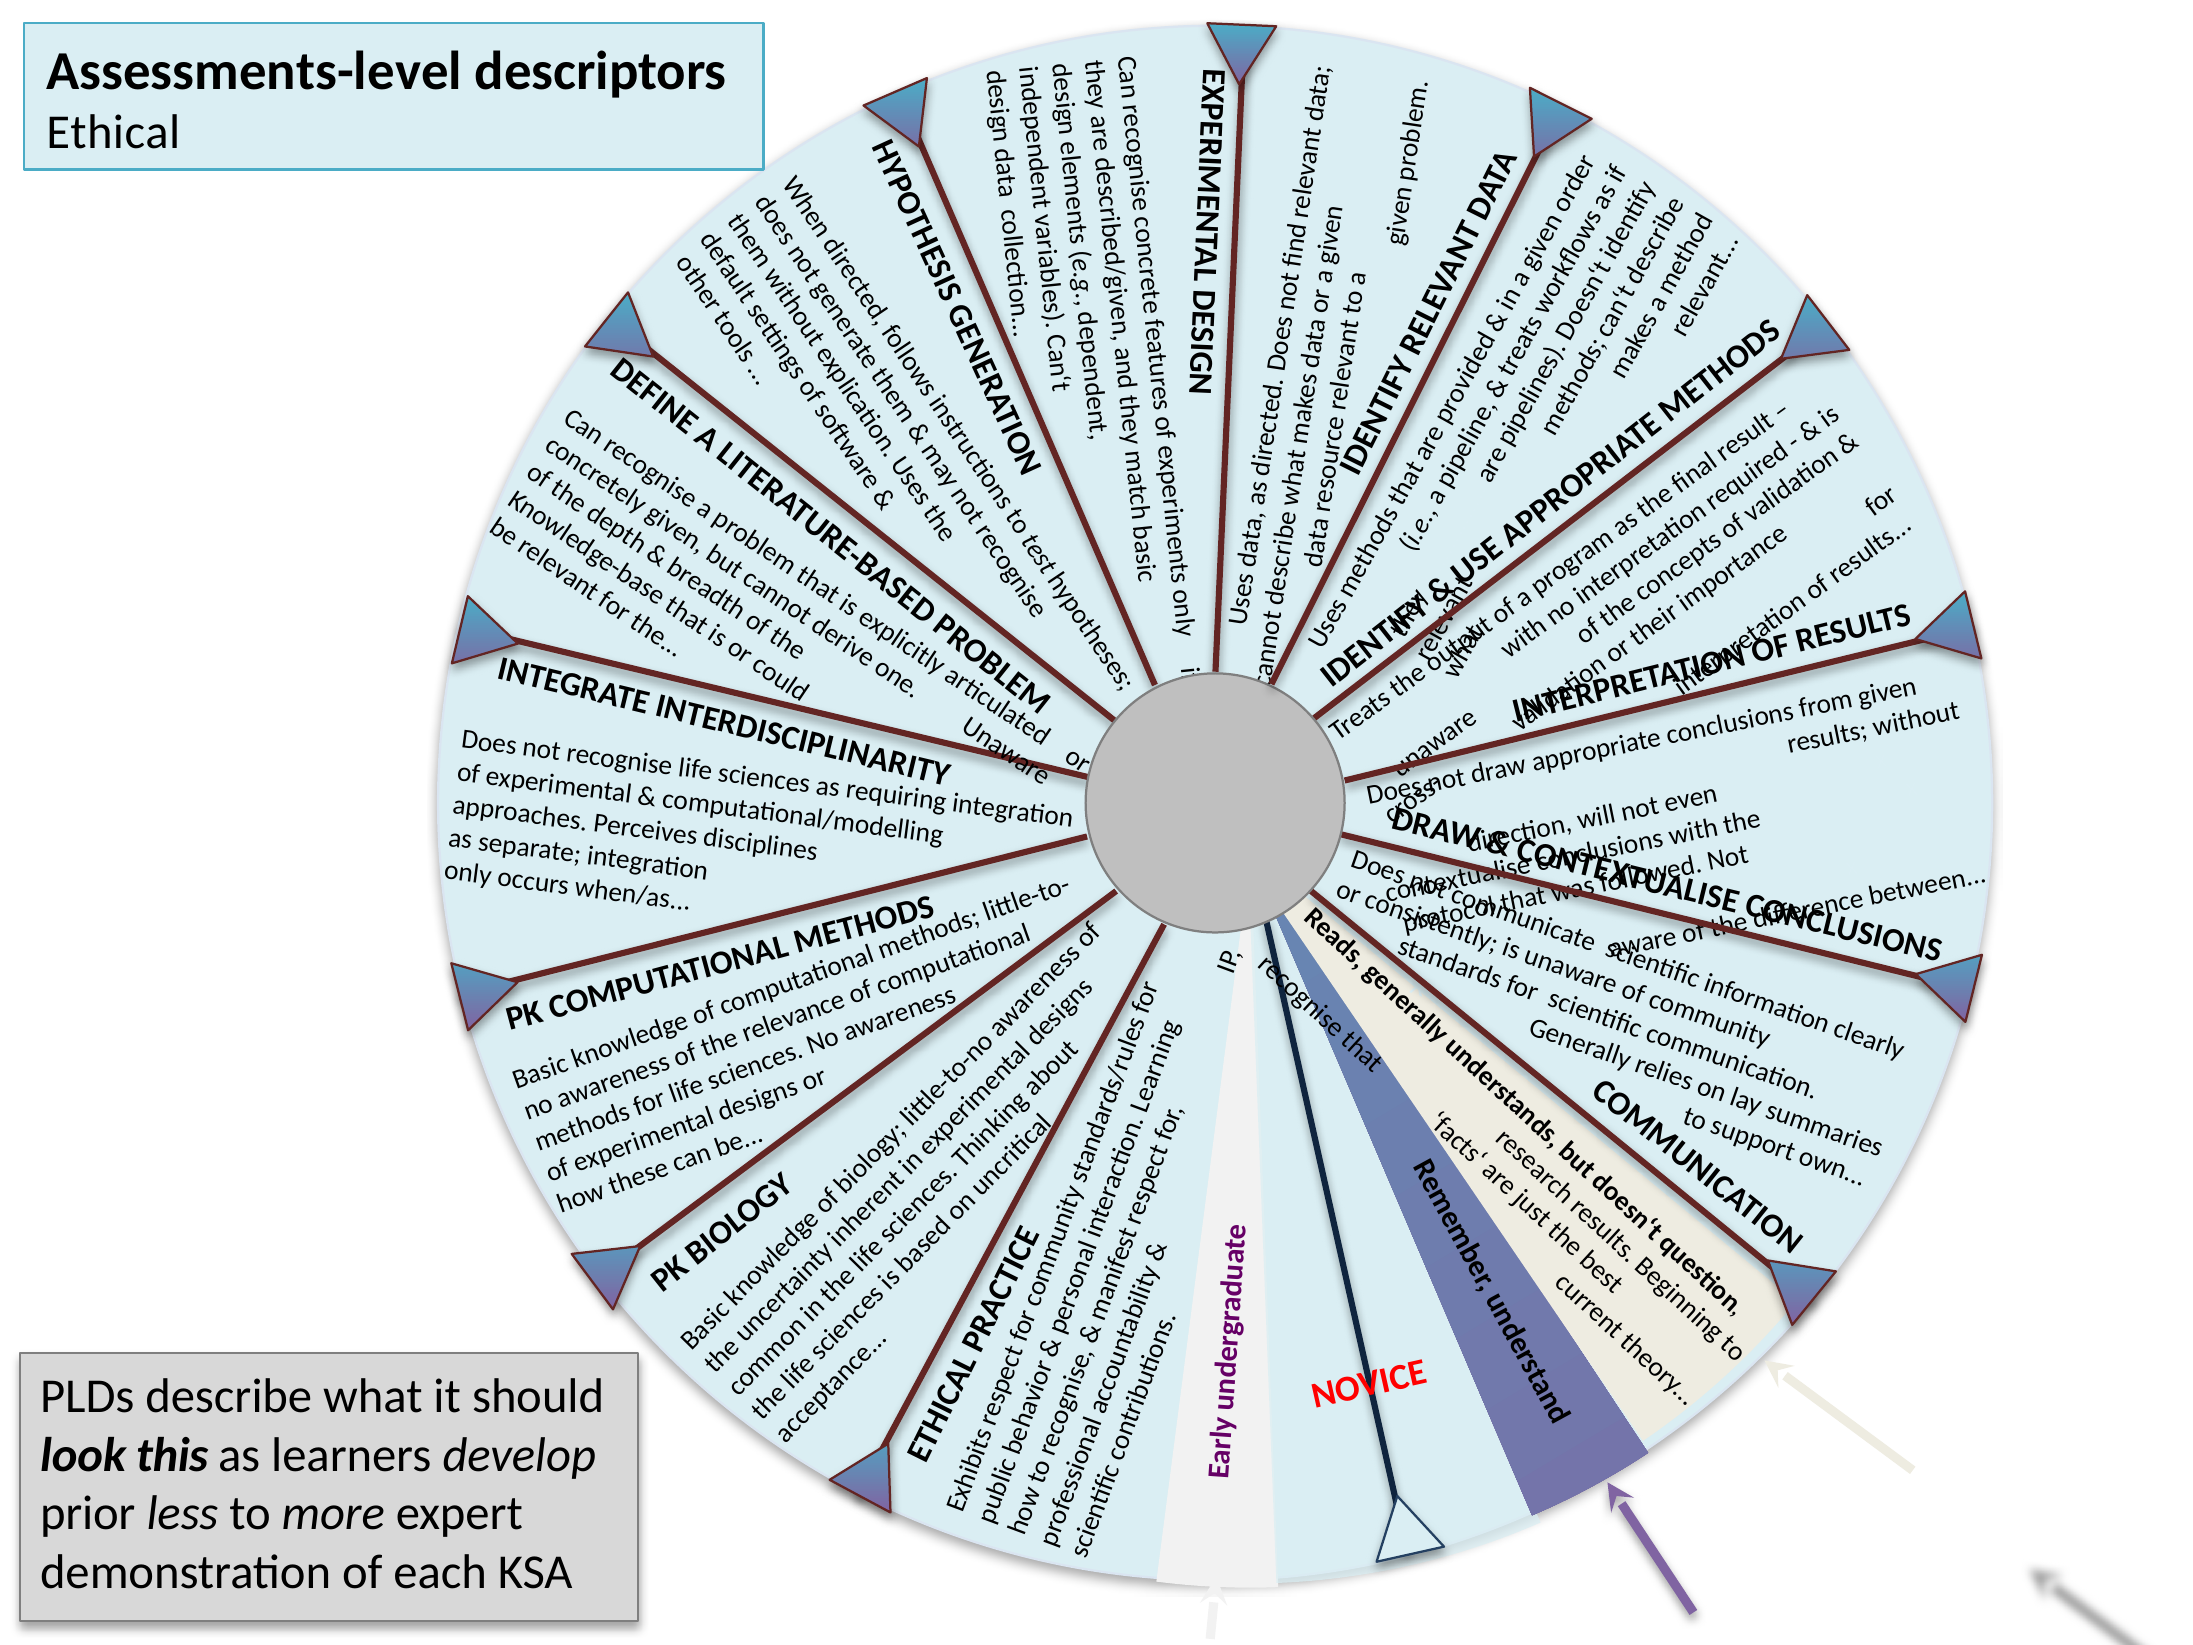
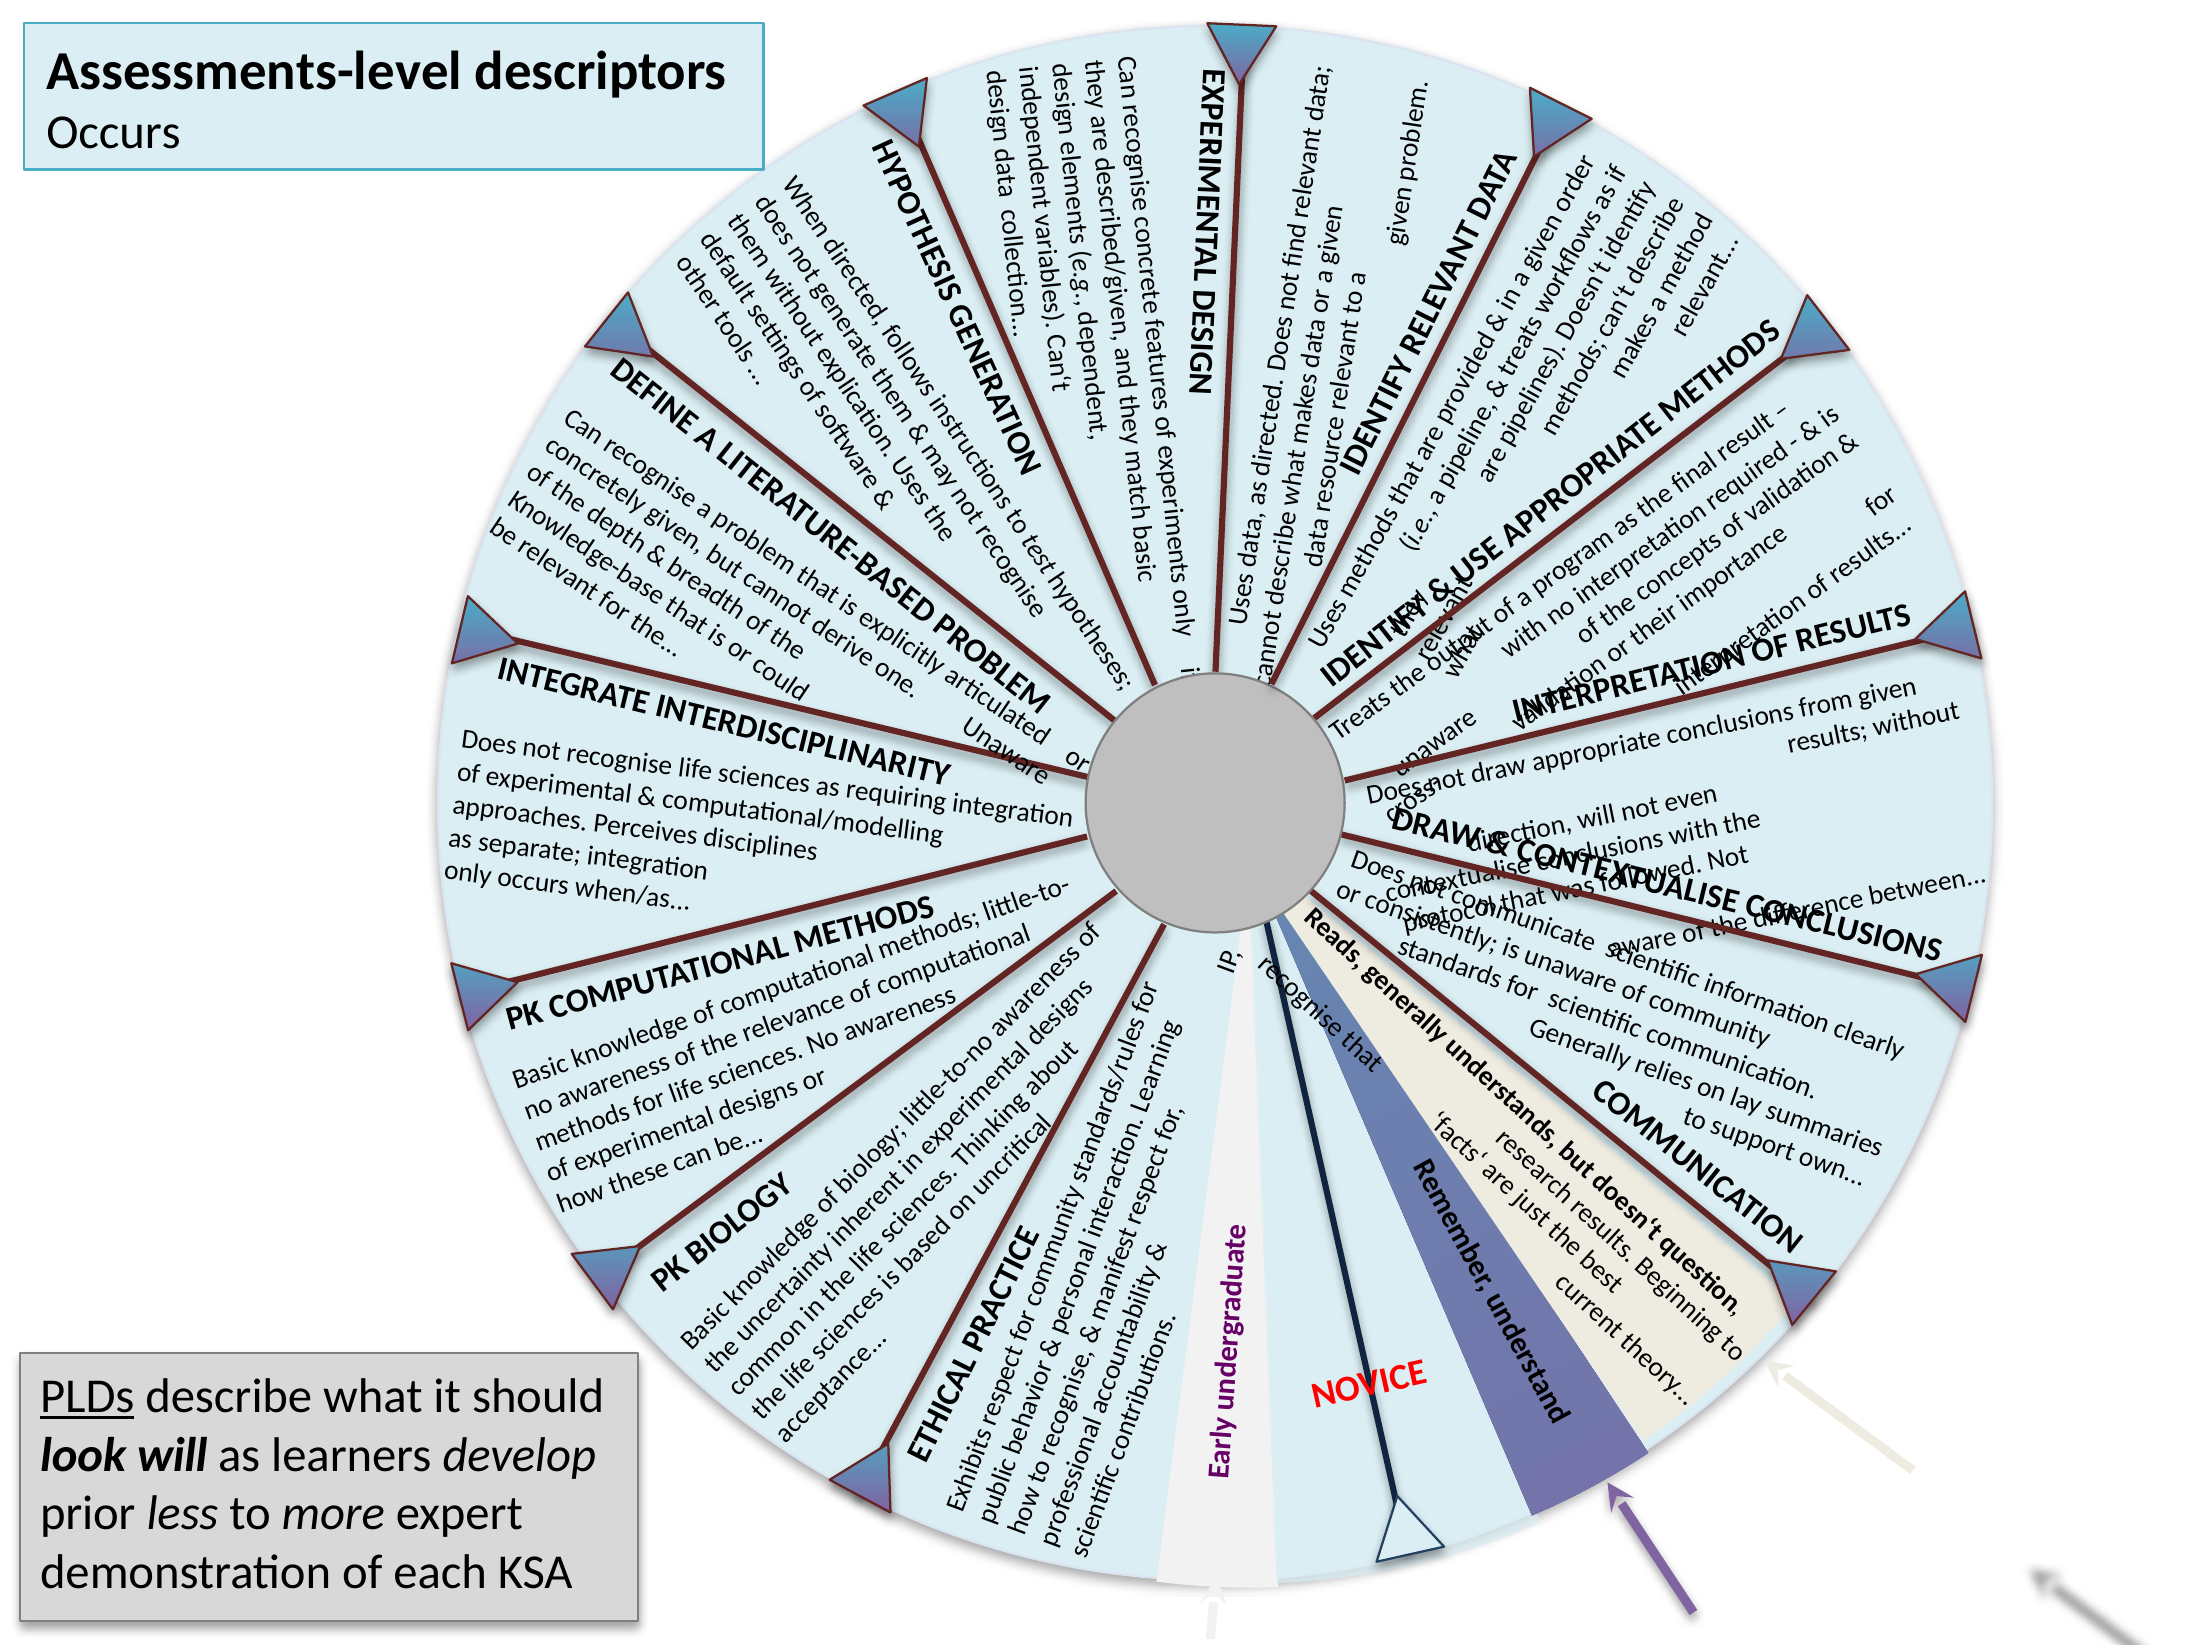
Ethical: Ethical -> Occurs (114, 133)
PLDs underline: none -> present (87, 1397)
look this: this -> will (172, 1455)
